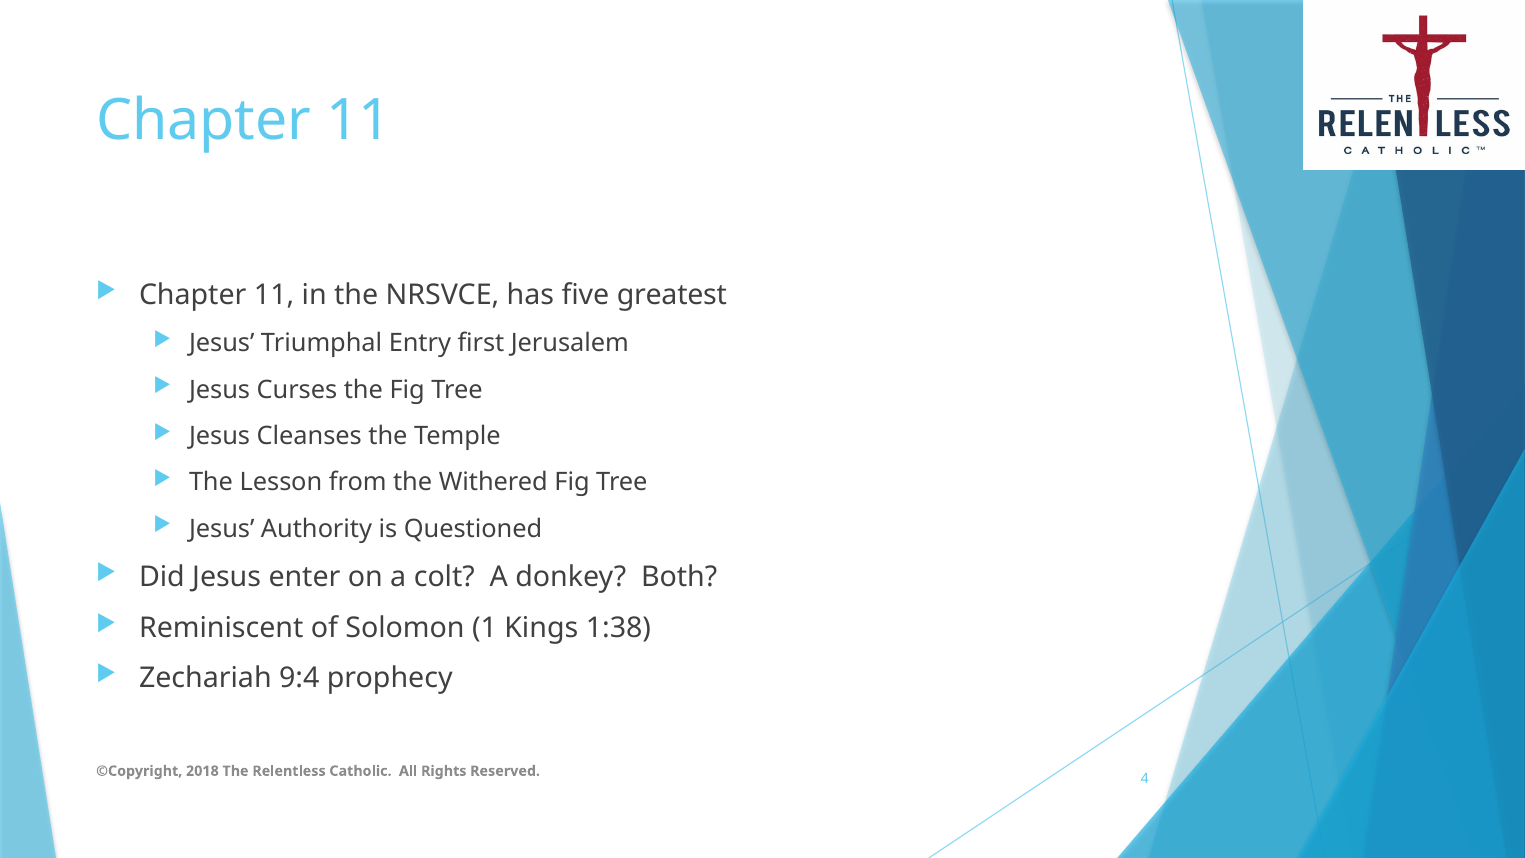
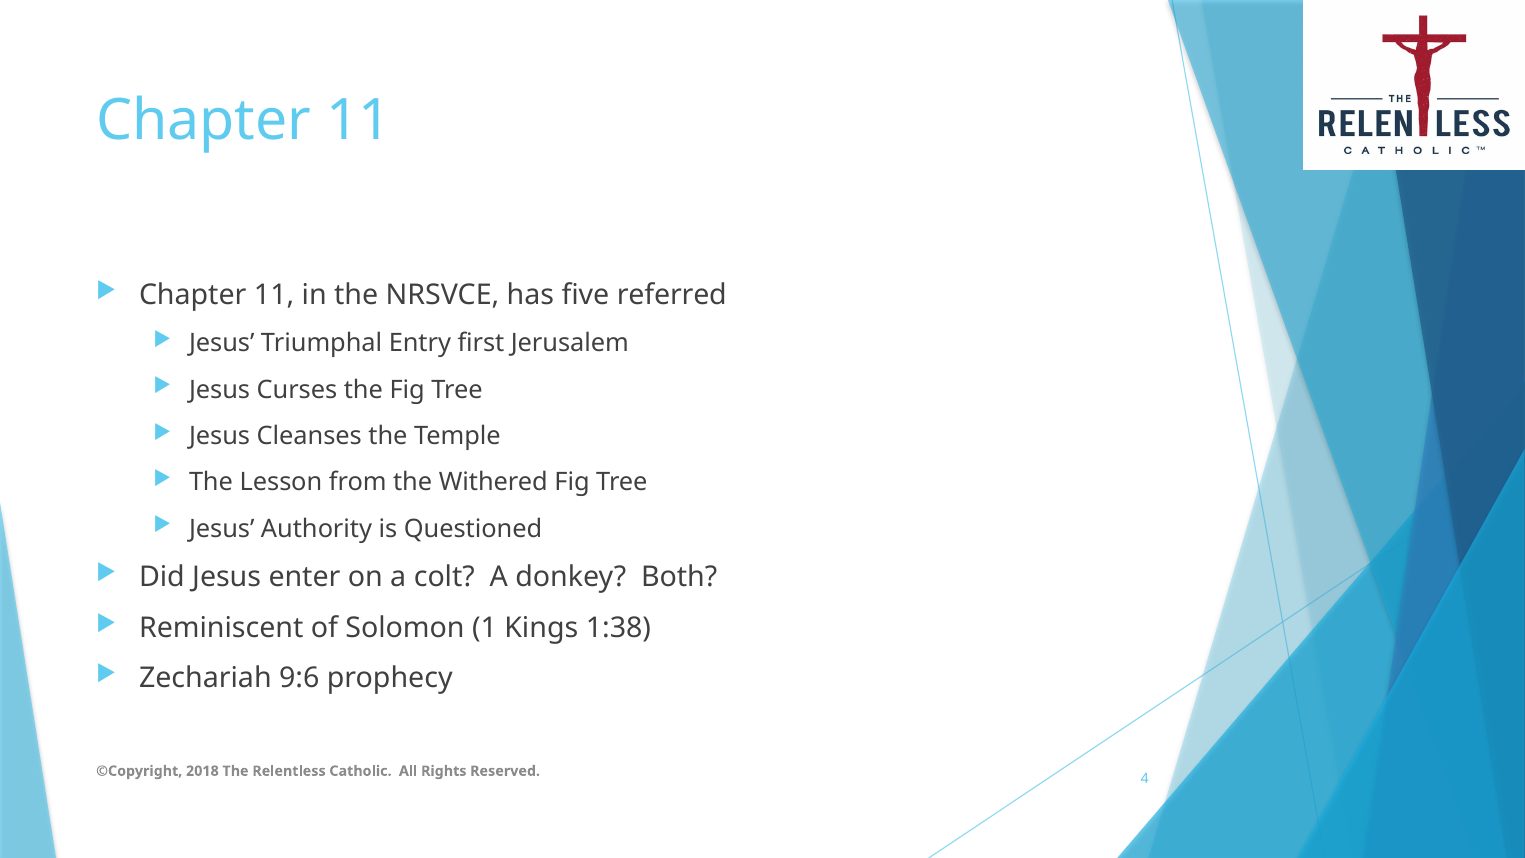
greatest: greatest -> referred (672, 295)
9:4: 9:4 -> 9:6 (299, 678)
